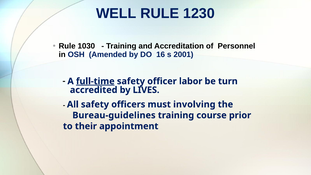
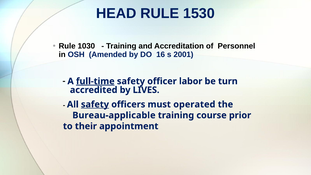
WELL: WELL -> HEAD (116, 14)
1230: 1230 -> 1530 (199, 14)
safety underline: none -> present (95, 104)
involving: involving -> operated (194, 104)
Bureau-guidelines: Bureau-guidelines -> Bureau-applicable (114, 115)
